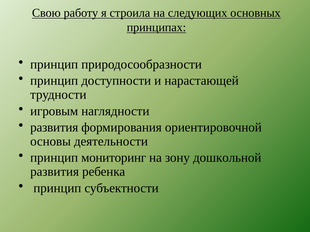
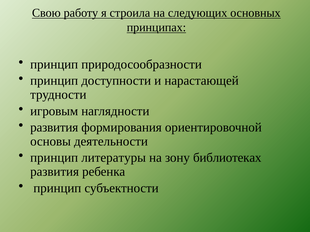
мониторинг: мониторинг -> литературы (114, 158)
дошкольной: дошкольной -> библиотеках (227, 158)
